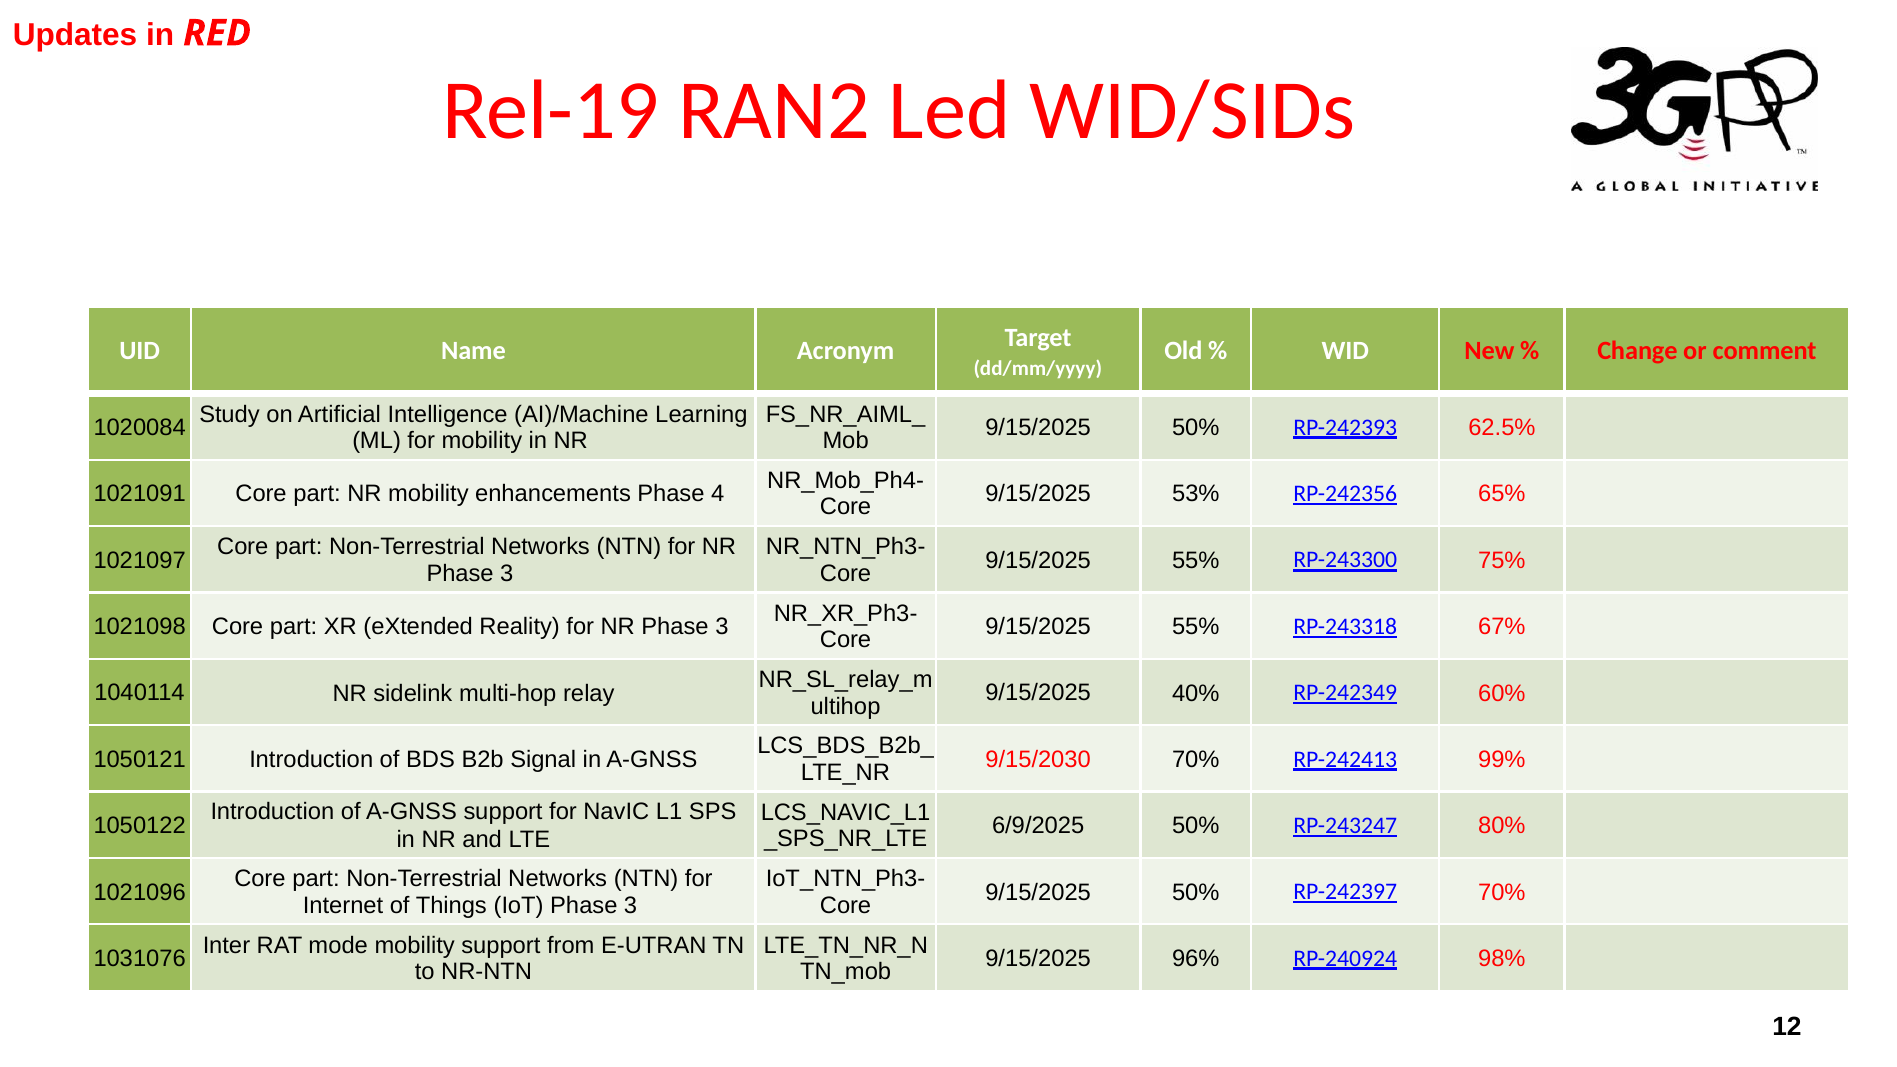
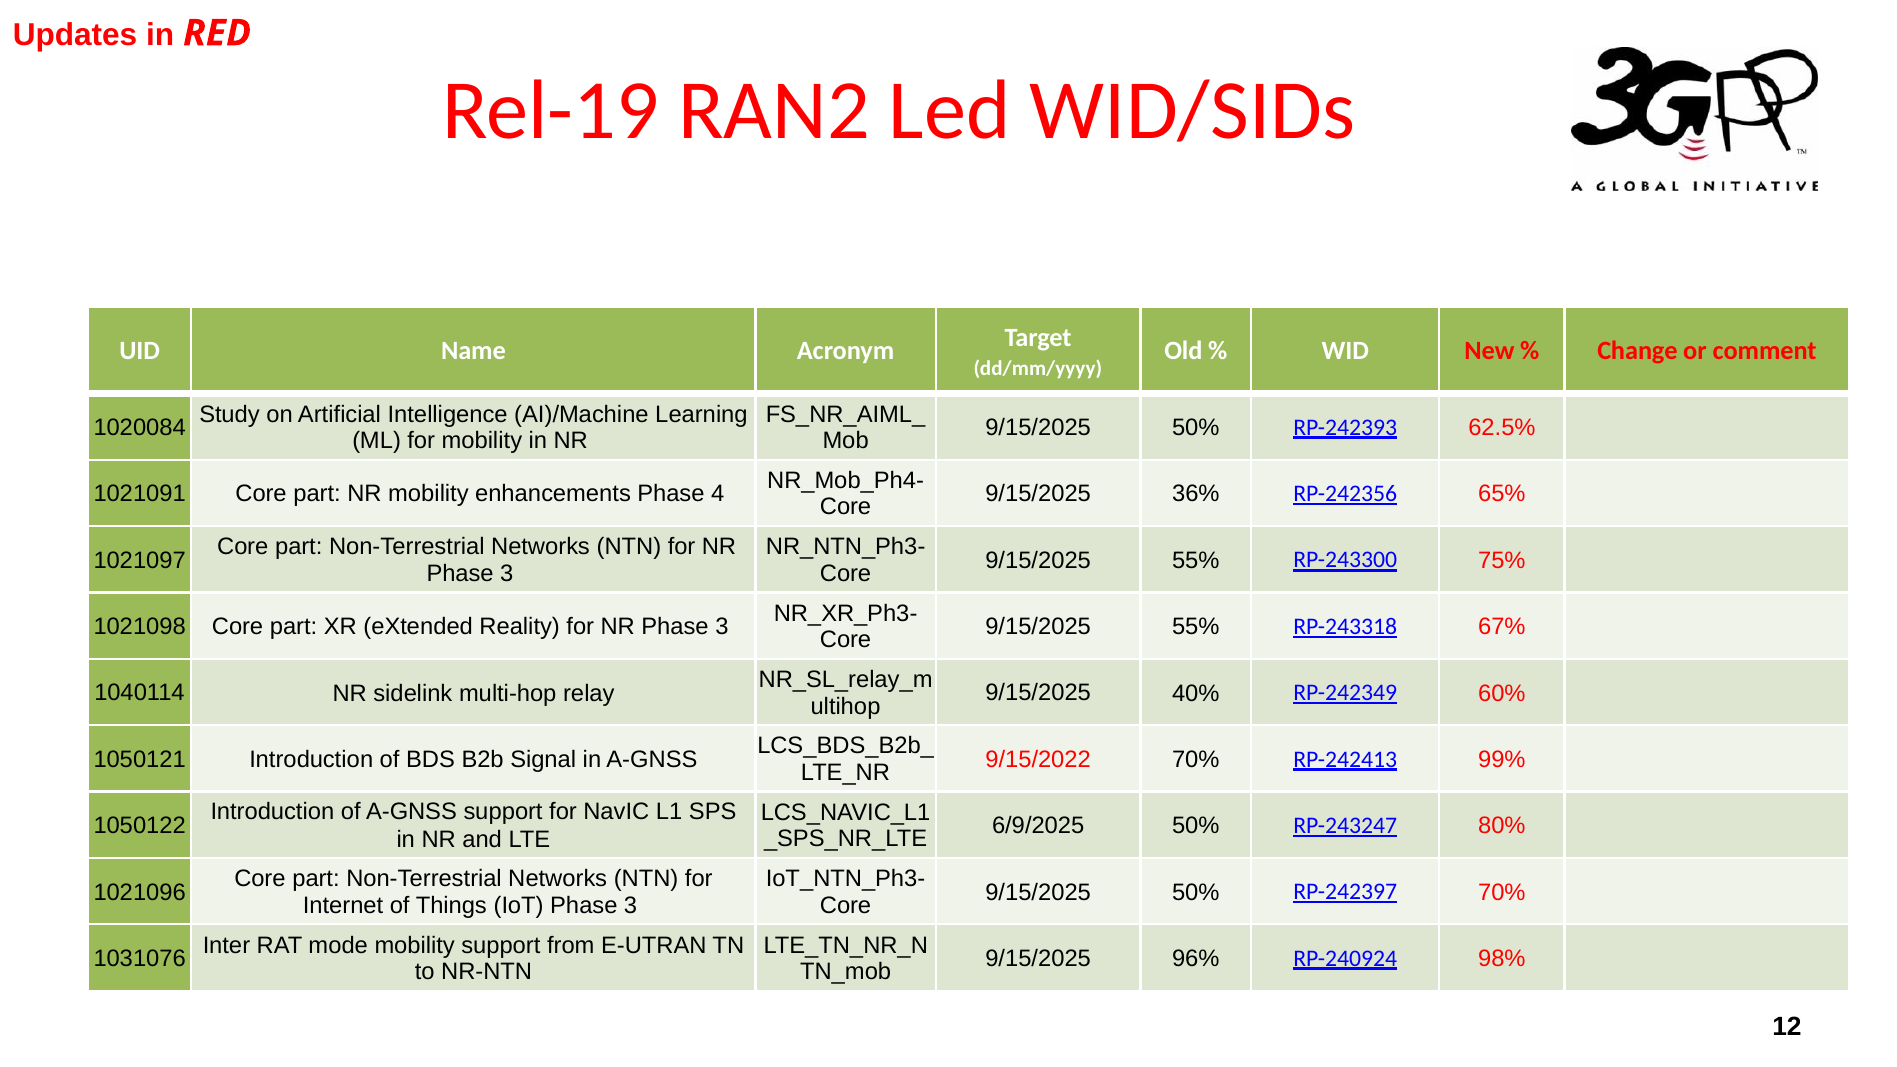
53%: 53% -> 36% (1196, 494)
9/15/2030: 9/15/2030 -> 9/15/2022 (1038, 759)
